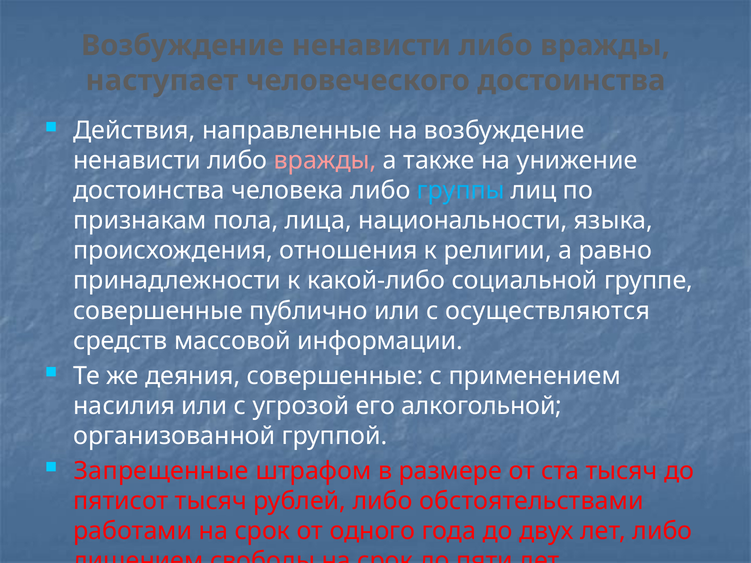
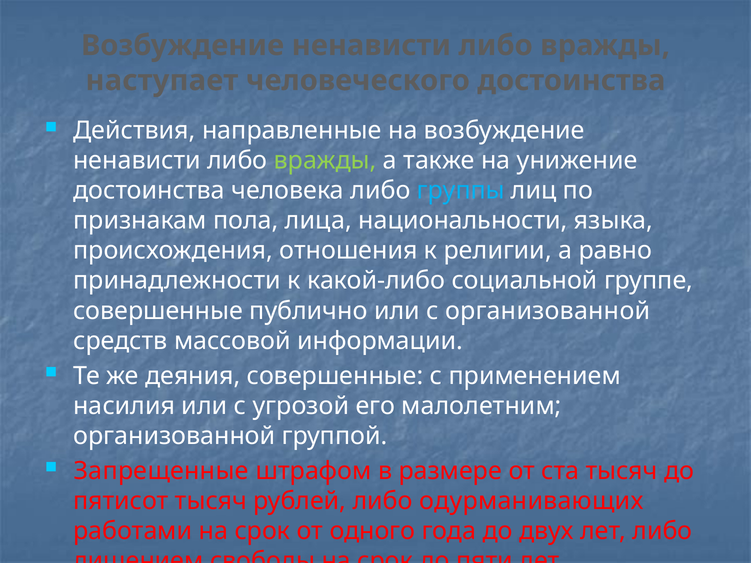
вражды colour: pink -> light green (325, 161)
с осуществляются: осуществляются -> организованной (548, 311)
алкогольной: алкогольной -> малолетним (482, 406)
обстоятельствами: обстоятельствами -> одурманивающих (531, 501)
